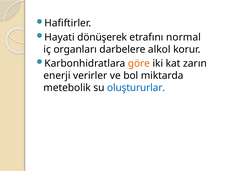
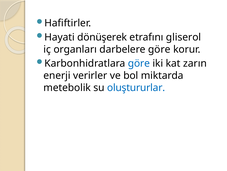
normal: normal -> gliserol (184, 37)
darbelere alkol: alkol -> göre (159, 49)
göre colour: orange -> blue (139, 63)
